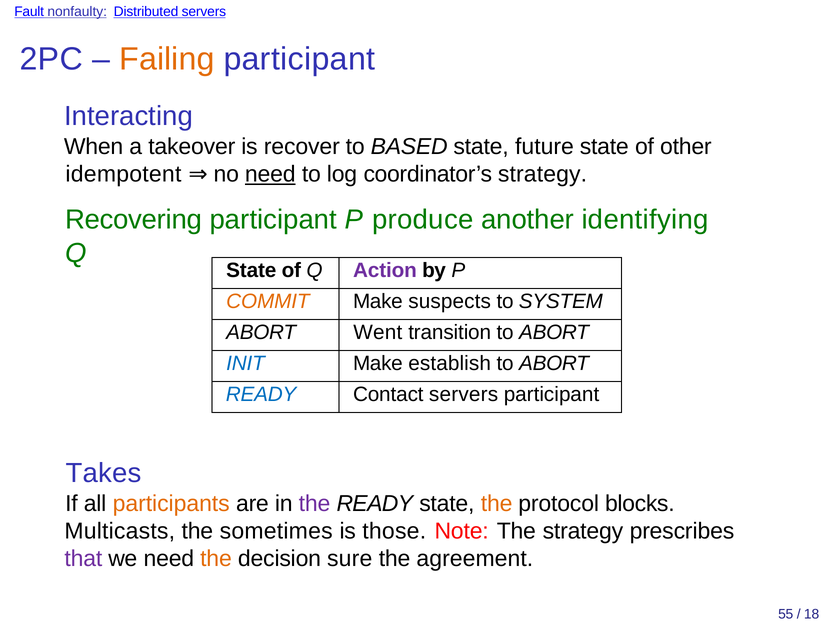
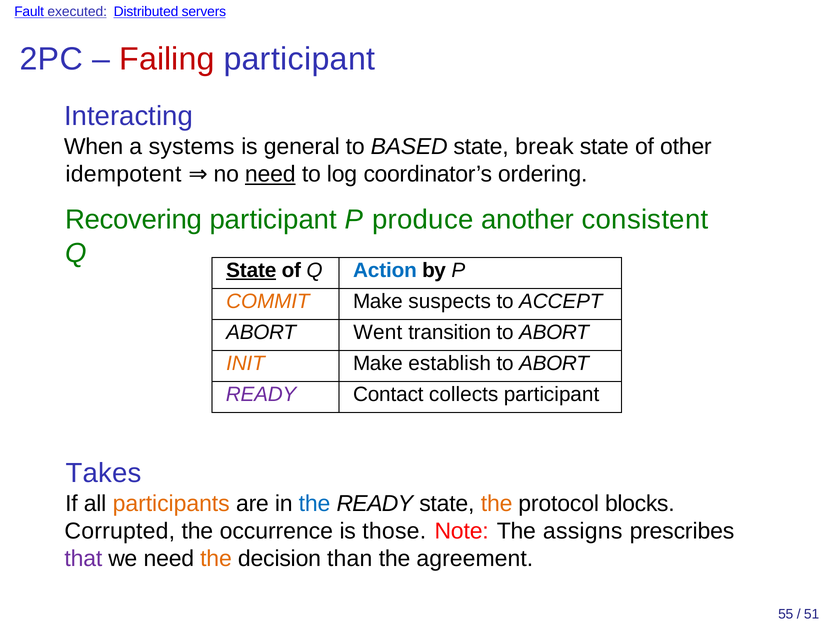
nonfaulty: nonfaulty -> executed (77, 12)
Failing colour: orange -> red (167, 59)
takeover: takeover -> systems (192, 147)
recover: recover -> general (302, 147)
future: future -> break (544, 147)
coordinator’s strategy: strategy -> ordering (543, 174)
identifying: identifying -> consistent (645, 220)
State underline: none -> present (251, 270)
Action colour: purple -> blue (385, 270)
SYSTEM: SYSTEM -> ACCEPT (561, 301)
INIT colour: blue -> orange (246, 363)
READY colour: blue -> purple (261, 394)
Contact servers: servers -> collects (464, 394)
the colour: purple -> blue (314, 503)
Multicasts: Multicasts -> Corrupted (120, 531)
sometimes: sometimes -> occurrence (276, 531)
The strategy: strategy -> assigns (583, 531)
sure: sure -> than (350, 558)
18: 18 -> 51 (812, 614)
